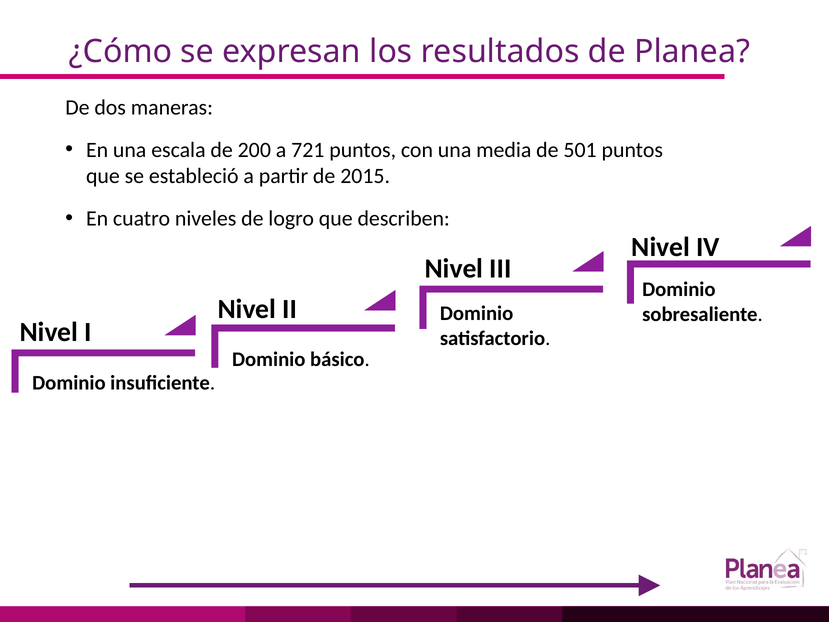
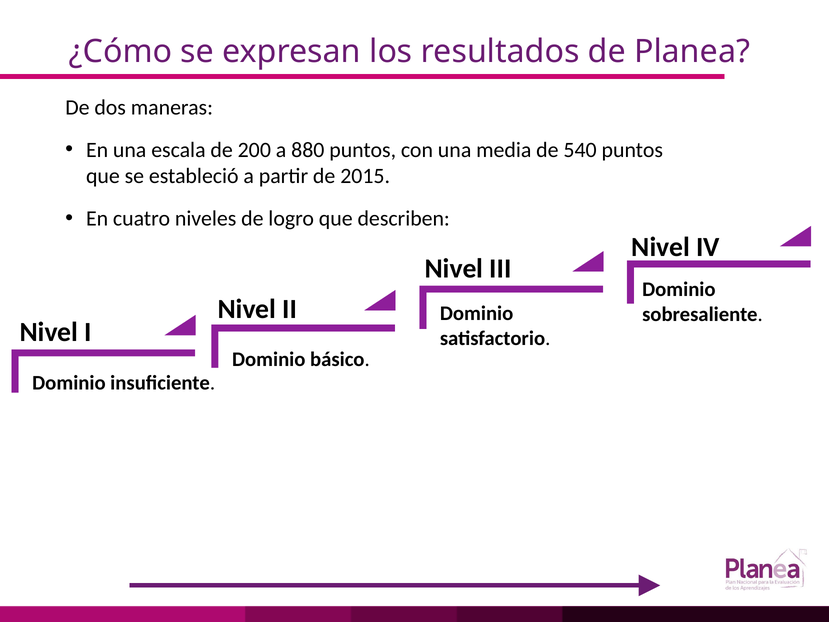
721: 721 -> 880 (308, 150)
501: 501 -> 540 (580, 150)
